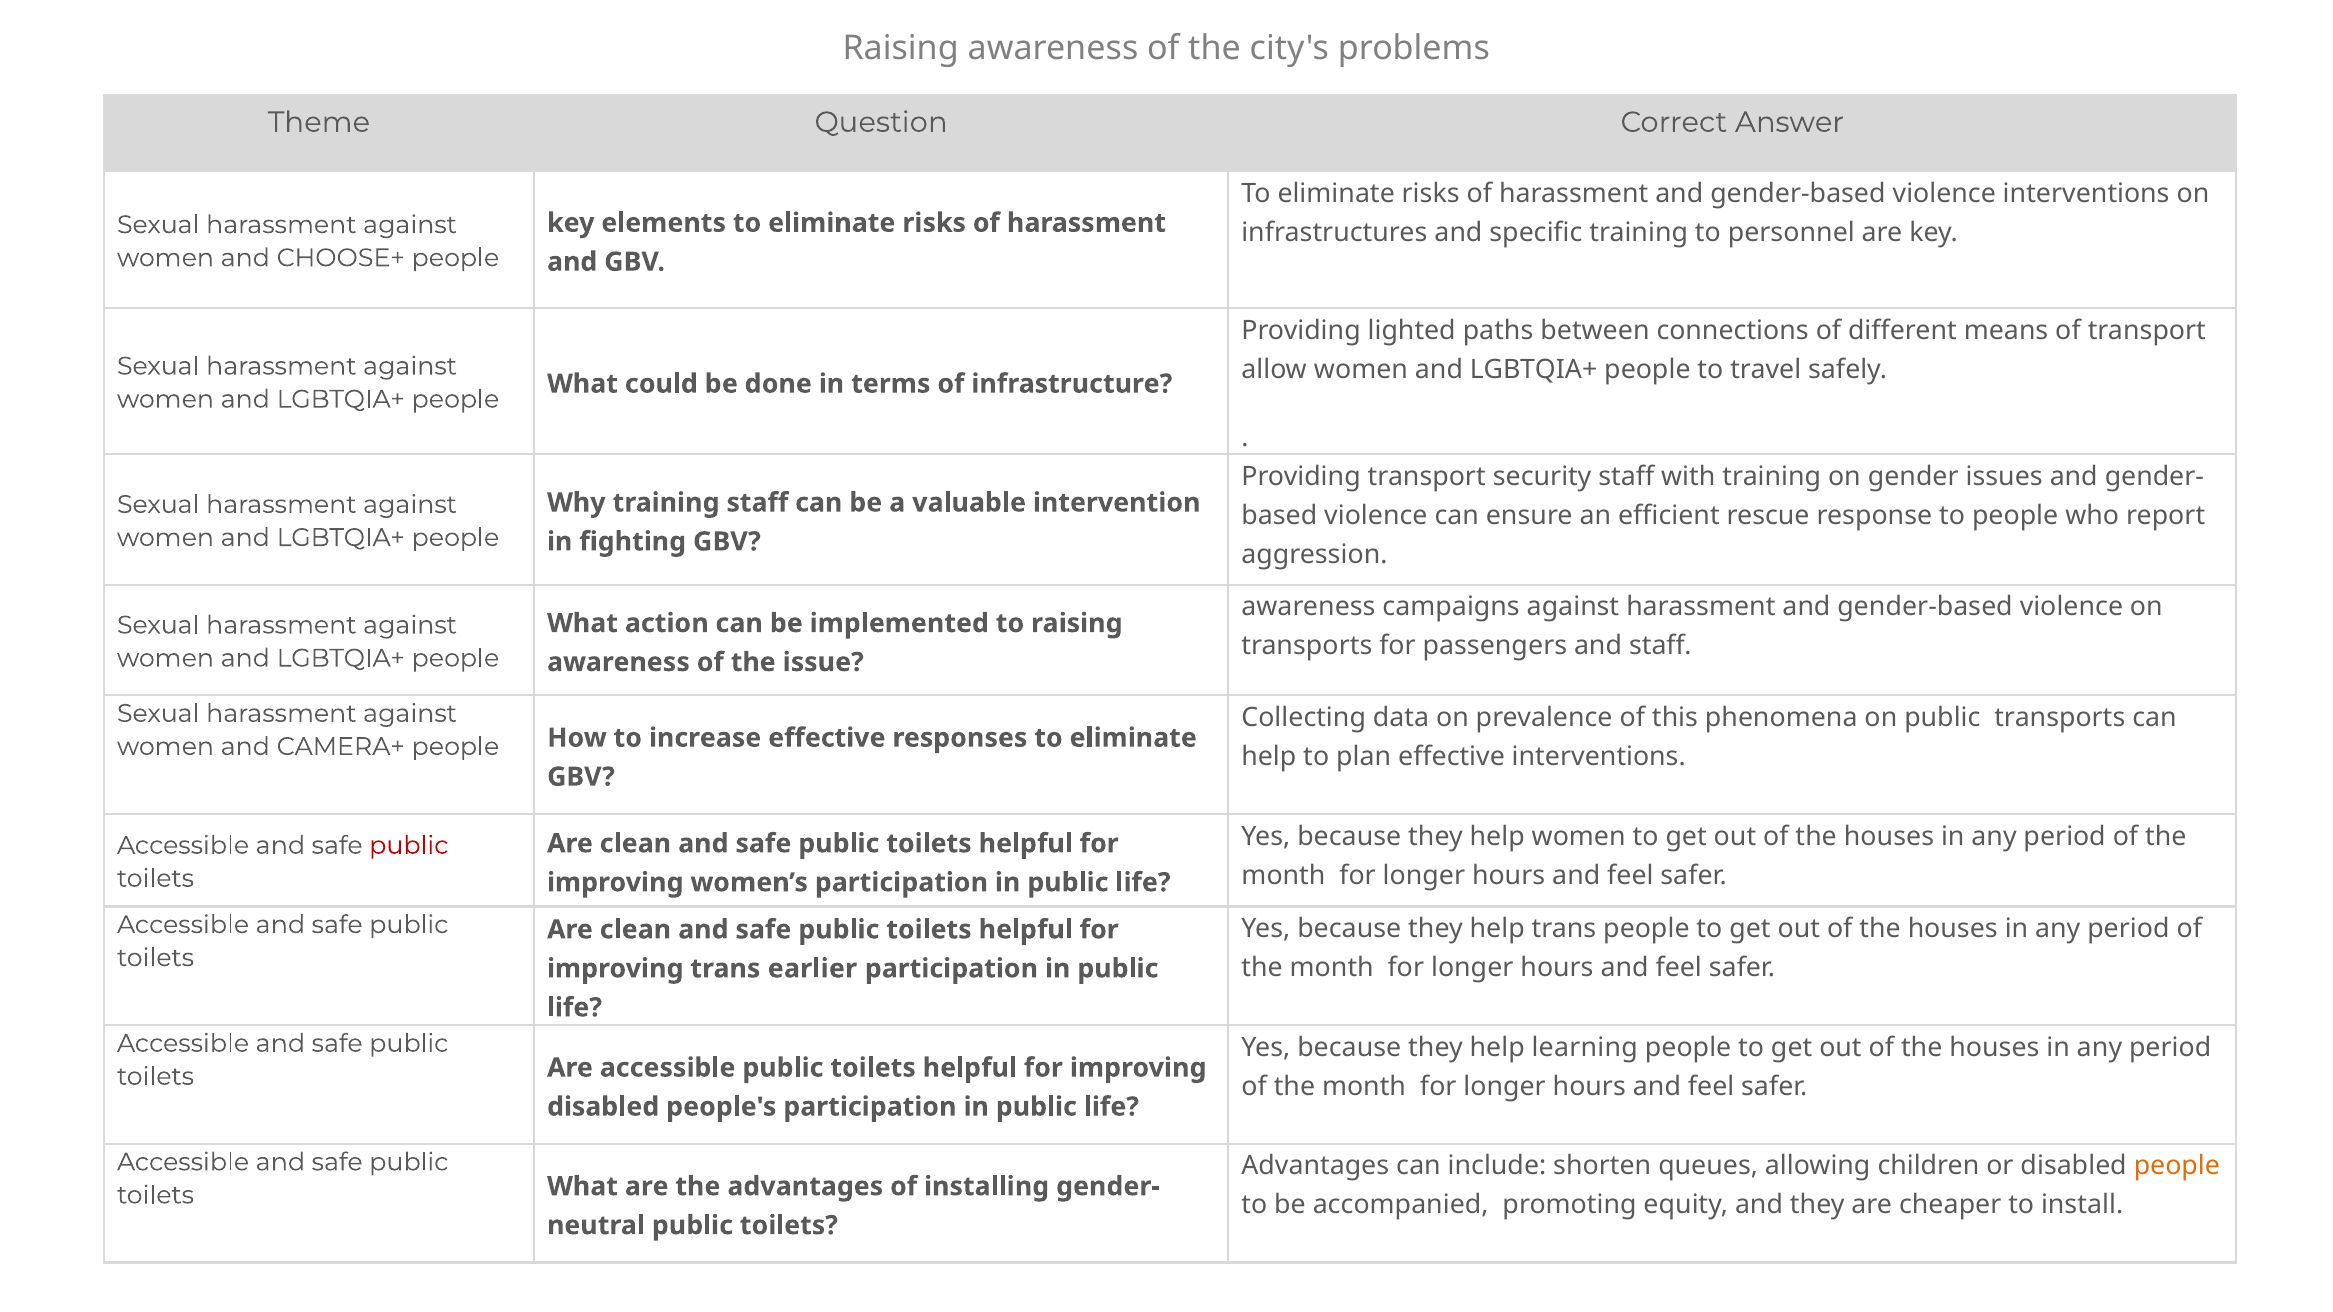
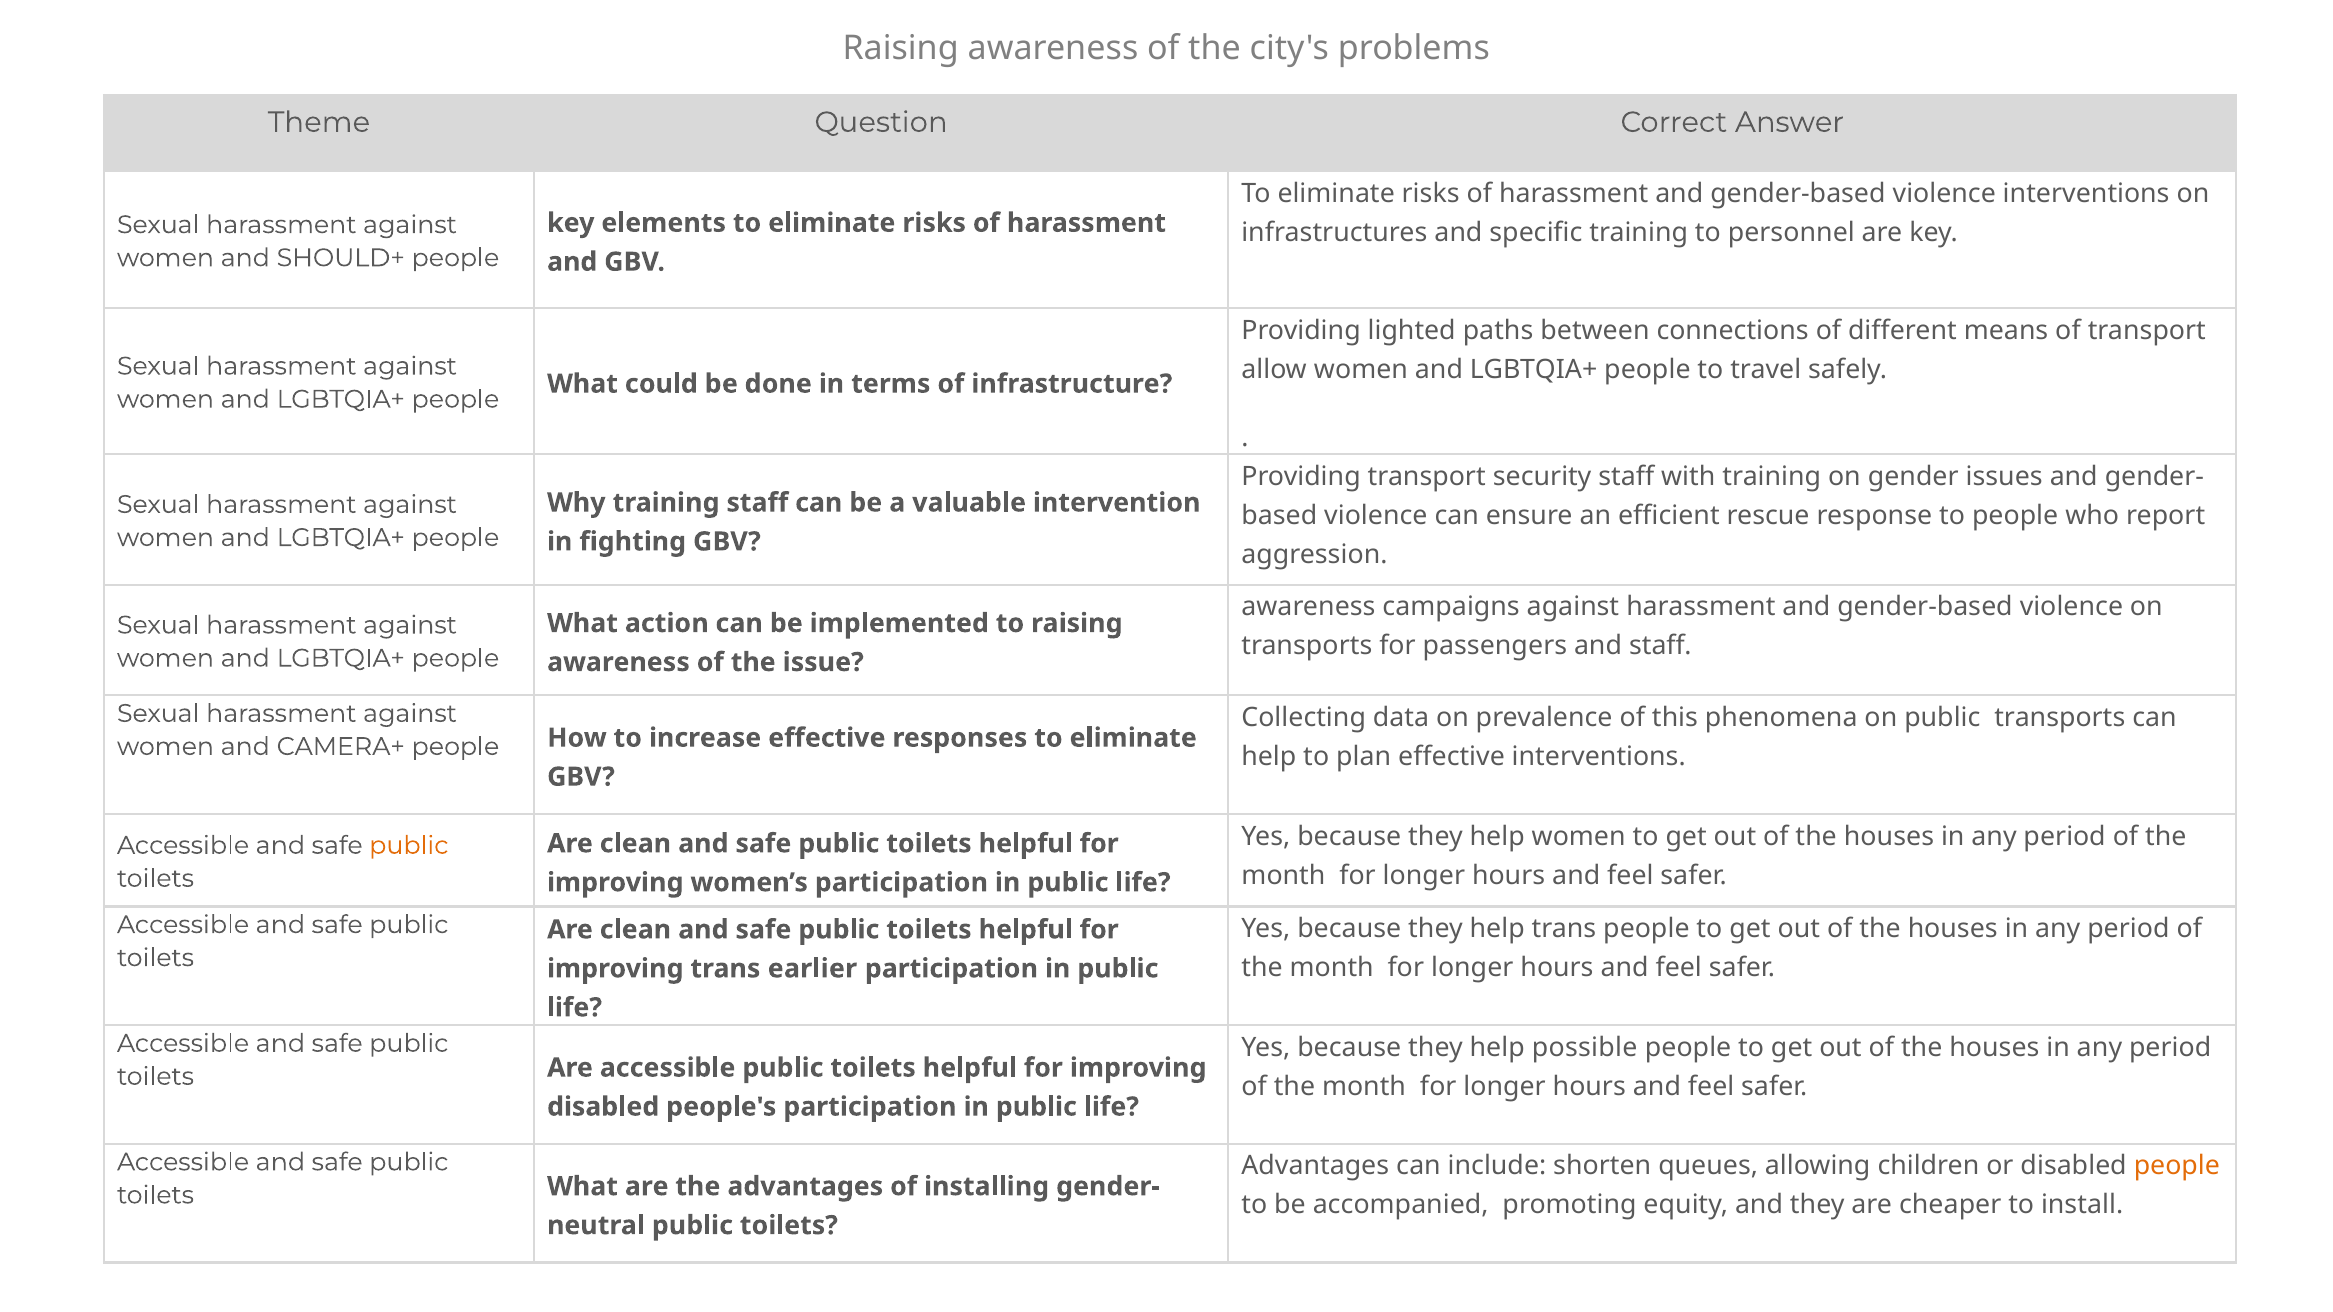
CHOOSE+: CHOOSE+ -> SHOULD+ (341, 258)
public colour: red -> orange (409, 846)
learning: learning -> possible (1585, 1048)
